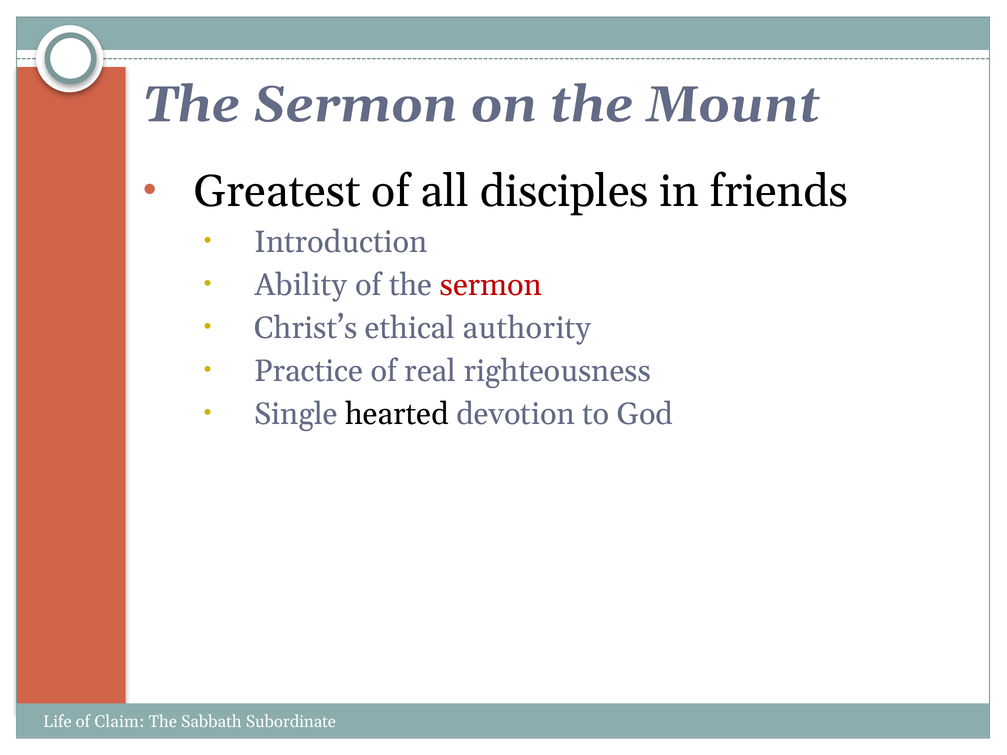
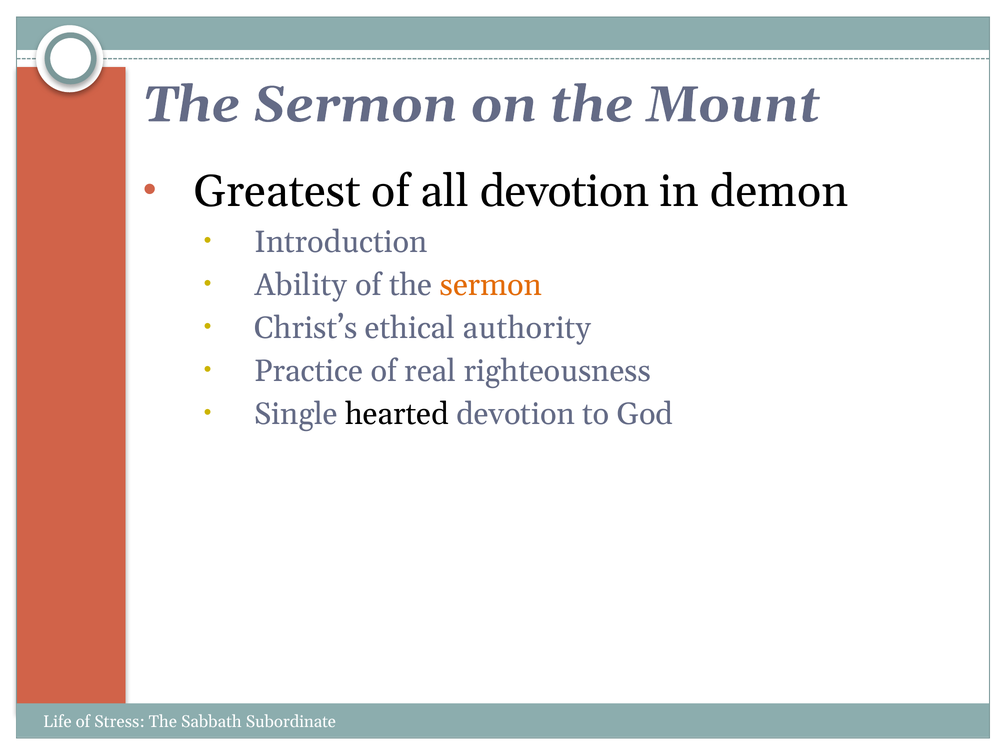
all disciples: disciples -> devotion (564, 192)
friends: friends -> demon (779, 192)
sermon colour: red -> orange (491, 285)
Claim: Claim -> Stress (119, 722)
